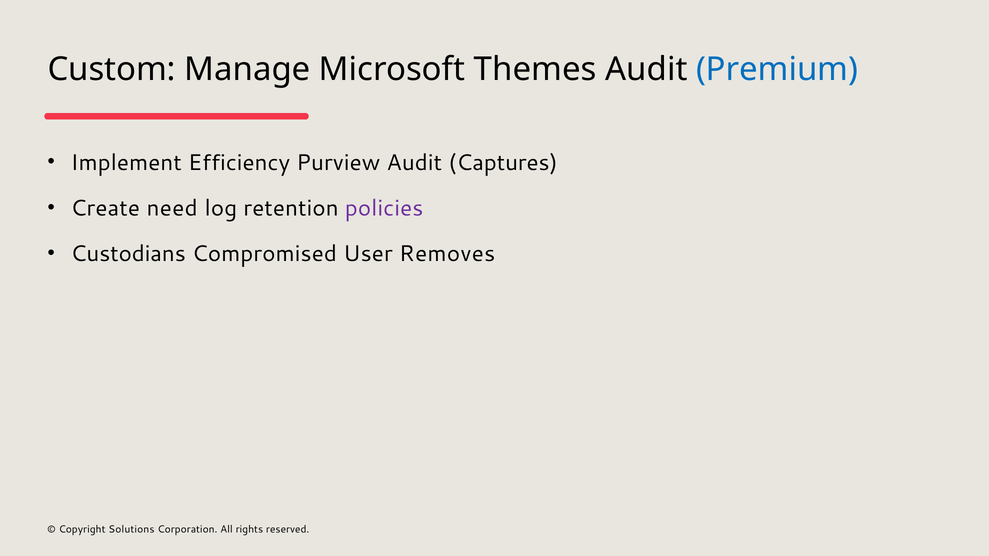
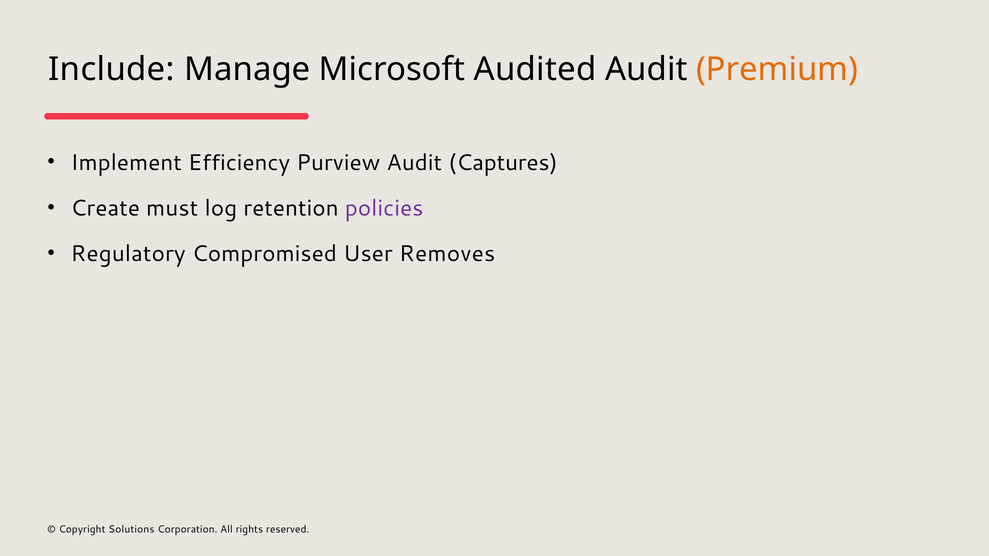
Custom: Custom -> Include (112, 70)
Themes: Themes -> Audited (535, 70)
Premium colour: blue -> orange (777, 70)
need: need -> must (172, 208)
Custodians: Custodians -> Regulatory (128, 254)
